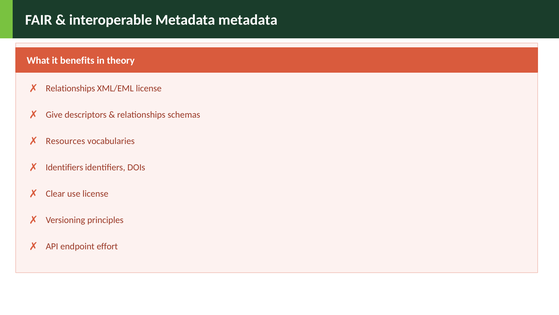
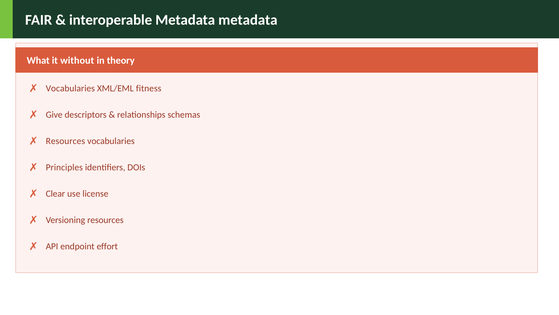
benefits: benefits -> without (77, 60)
Relationships: Relationships -> Vocabularies (70, 88)
XML/EML license: license -> fitness (149, 88)
Identifiers: Identifiers -> Principles (64, 167)
Versioning principles: principles -> resources (105, 220)
